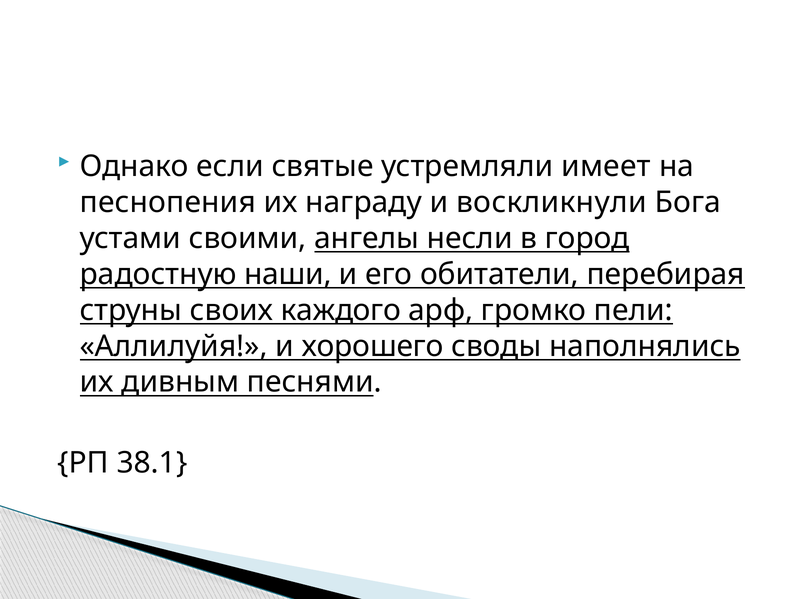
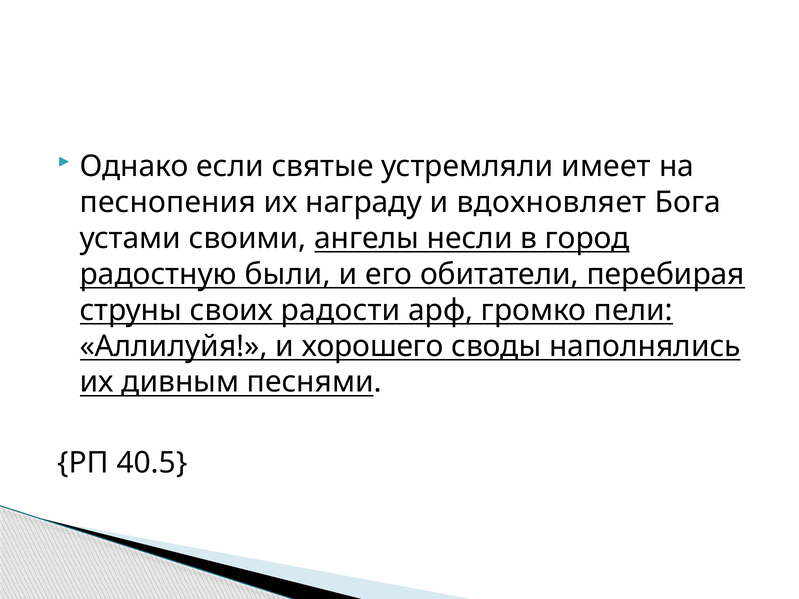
воскликнули: воскликнули -> вдохновляет (551, 202)
наши: наши -> были (288, 274)
каждого: каждого -> радости (341, 310)
38.1: 38.1 -> 40.5 (152, 463)
